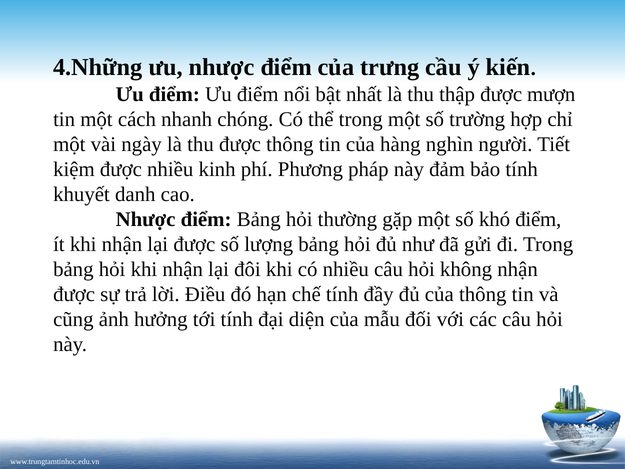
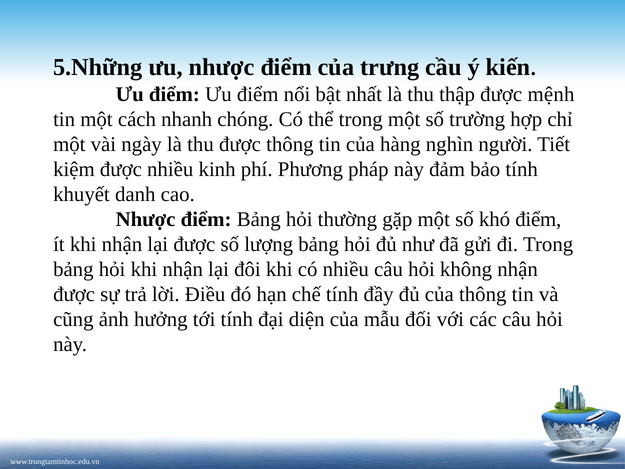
4.Những: 4.Những -> 5.Những (98, 67)
mượn: mượn -> mệnh (551, 94)
